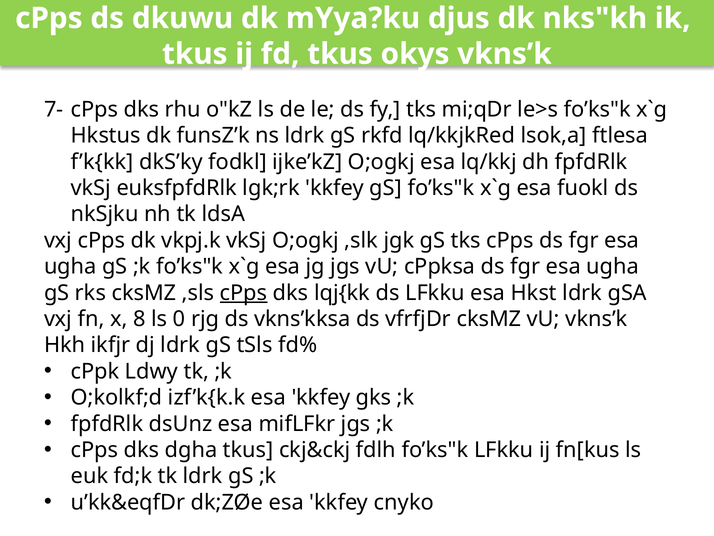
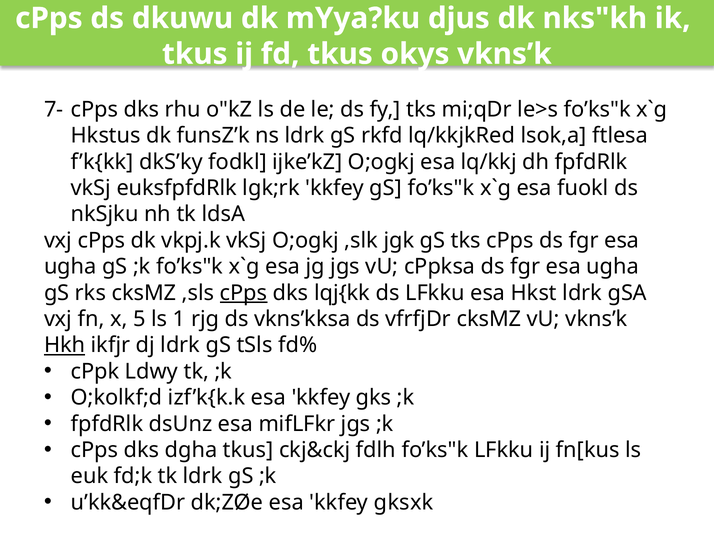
8: 8 -> 5 (139, 319)
0: 0 -> 1 (179, 319)
Hkh underline: none -> present (65, 345)
cnyko: cnyko -> gksxk (404, 502)
